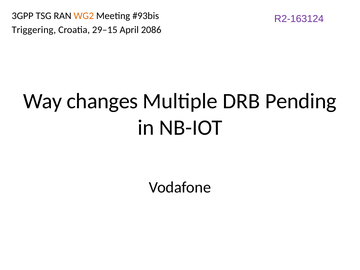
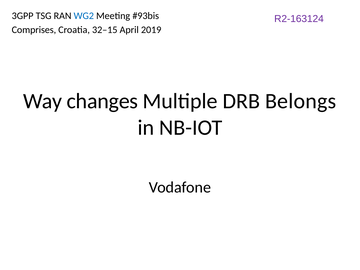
WG2 colour: orange -> blue (84, 16)
Triggering: Triggering -> Comprises (34, 30)
29–15: 29–15 -> 32–15 (105, 30)
2086: 2086 -> 2019 (151, 30)
Pending: Pending -> Belongs (301, 101)
